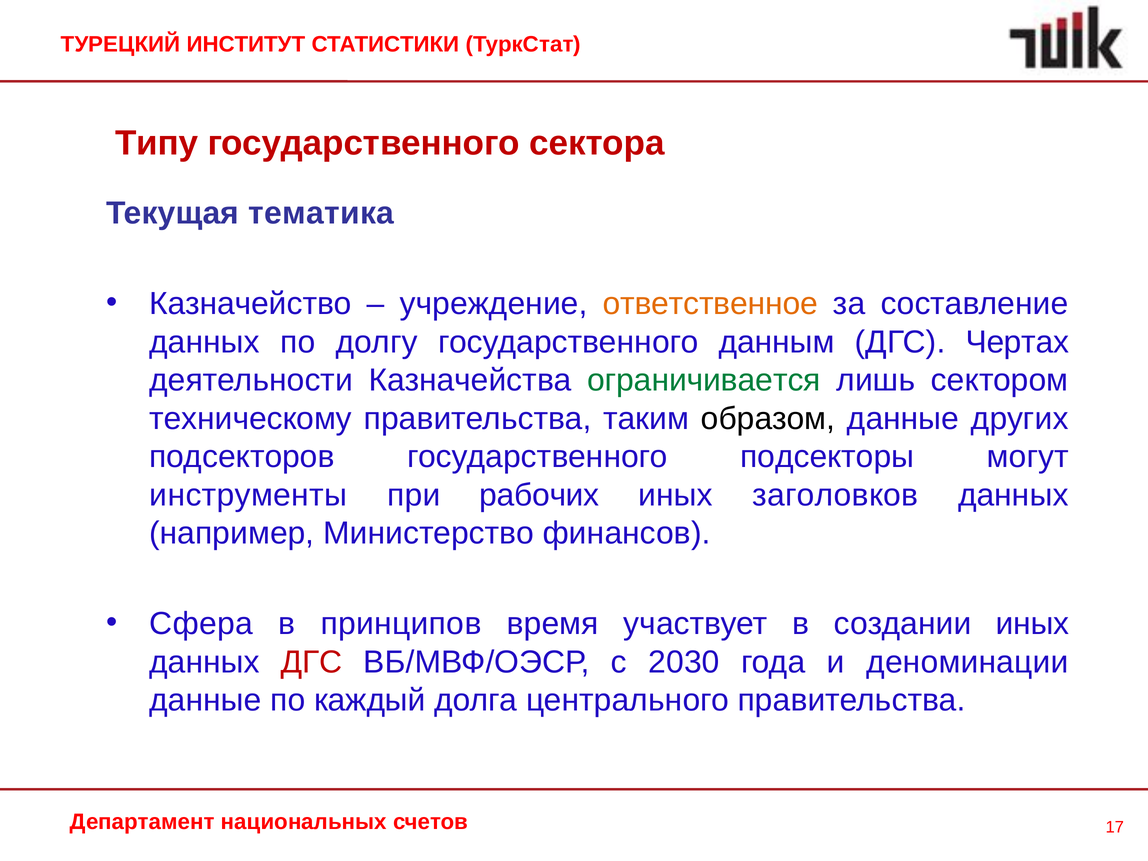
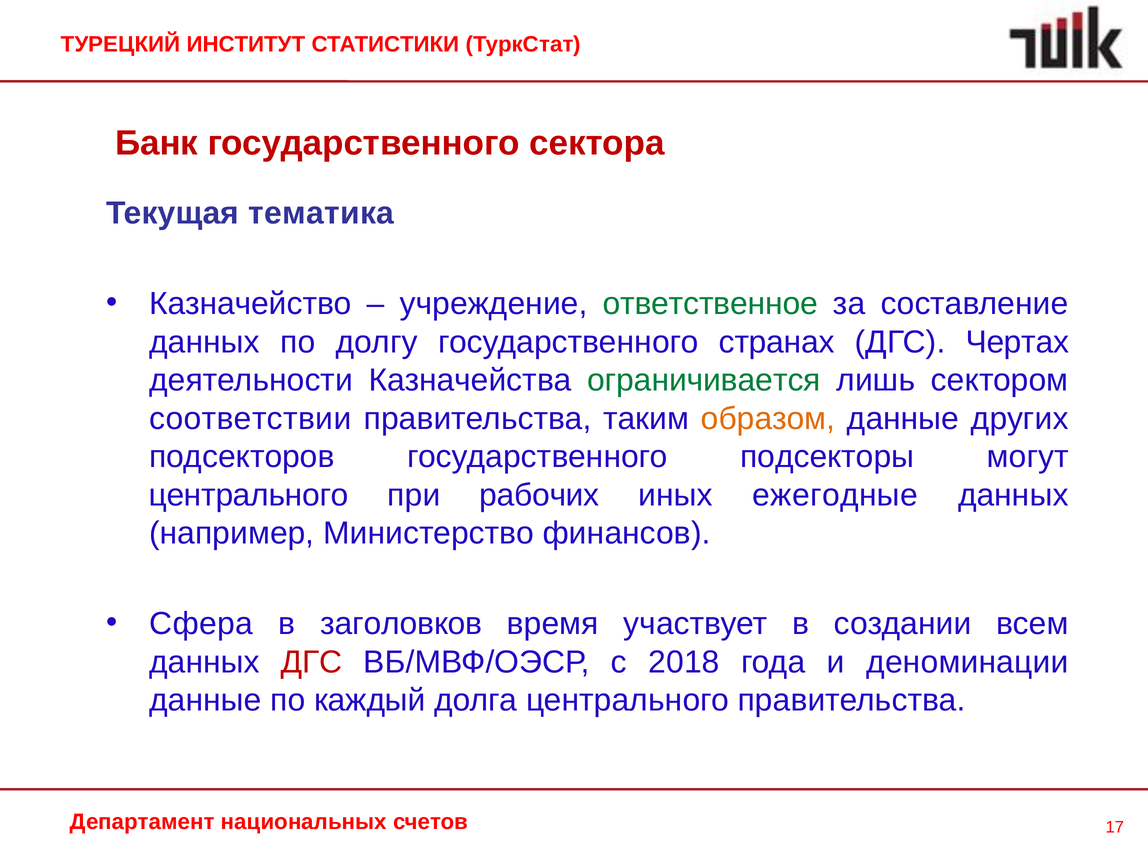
Типу: Типу -> Банк (157, 143)
ответственное colour: orange -> green (710, 304)
данным: данным -> странах (777, 342)
техническому: техническому -> соответствии (250, 419)
образом colour: black -> orange (768, 419)
инструменты: инструменты -> центрального (249, 495)
заголовков: заголовков -> ежегодные (835, 495)
принципов: принципов -> заголовков (401, 624)
создании иных: иных -> всем (1032, 624)
2030: 2030 -> 2018 (684, 662)
